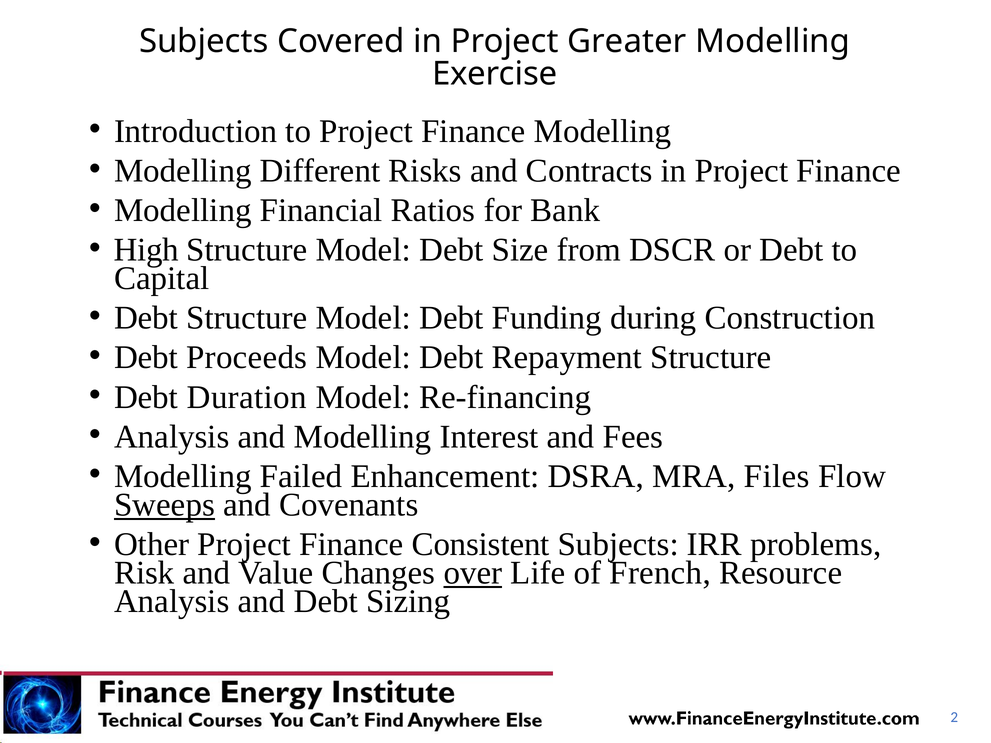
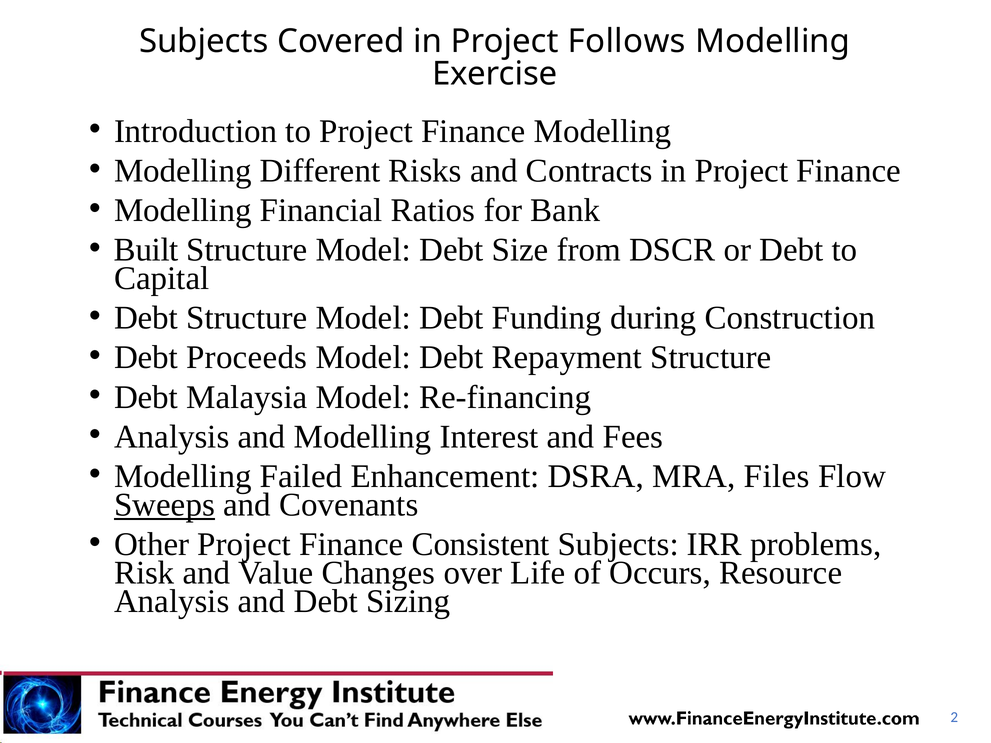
Greater: Greater -> Follows (627, 42)
High: High -> Built (146, 250)
Duration: Duration -> Malaysia (247, 397)
over underline: present -> none (473, 573)
French: French -> Occurs (660, 573)
